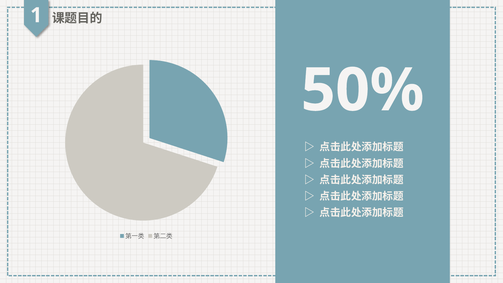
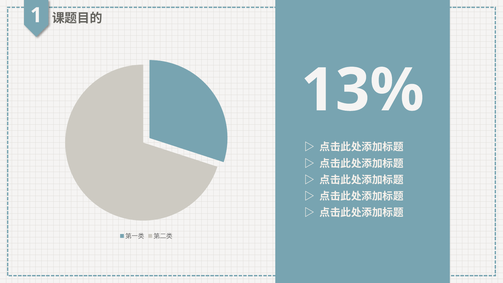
50%: 50% -> 13% (363, 90)
